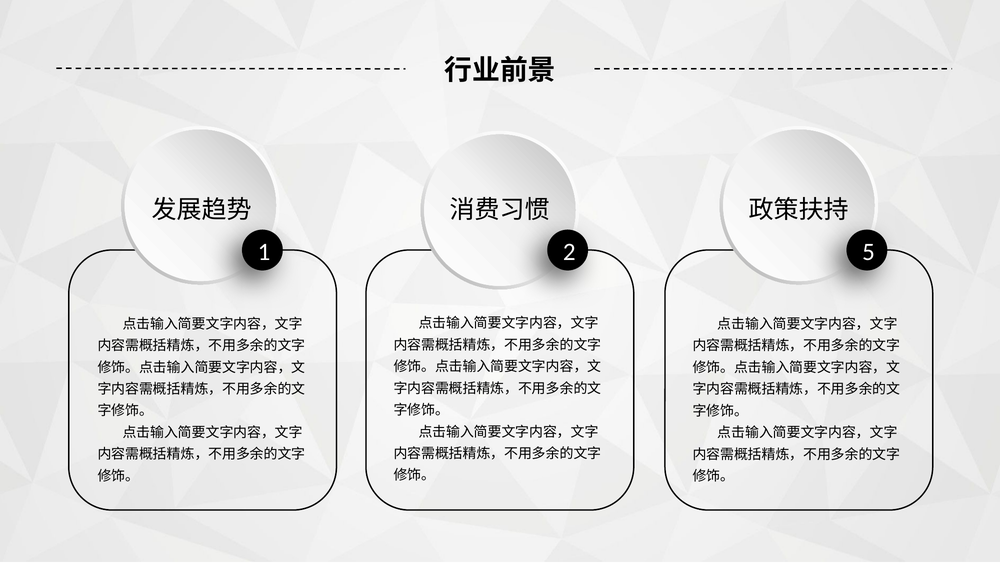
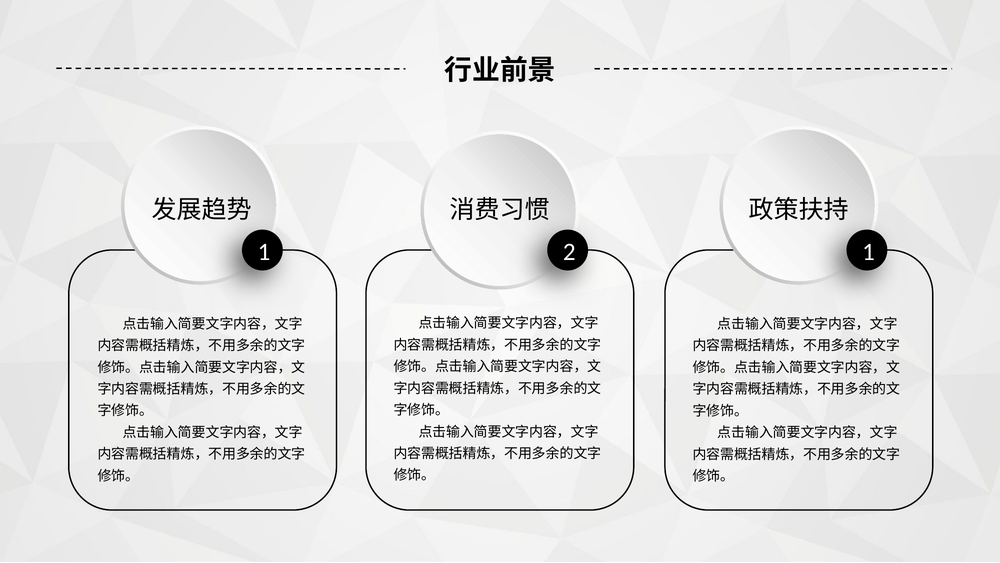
2 5: 5 -> 1 (869, 252)
